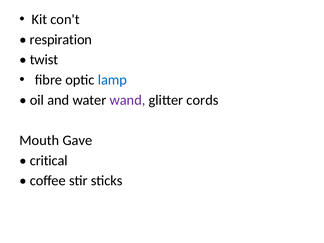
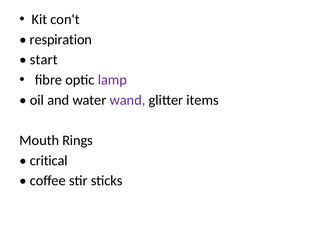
twist: twist -> start (44, 60)
lamp colour: blue -> purple (112, 80)
cords: cords -> items (203, 100)
Gave: Gave -> Rings (78, 140)
